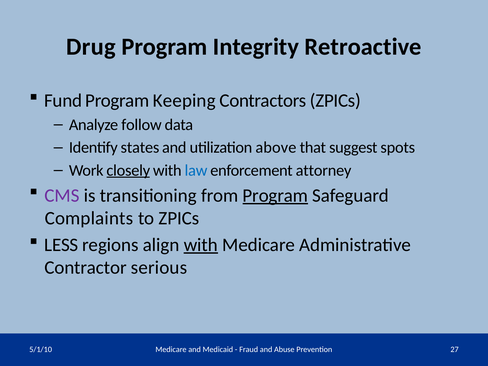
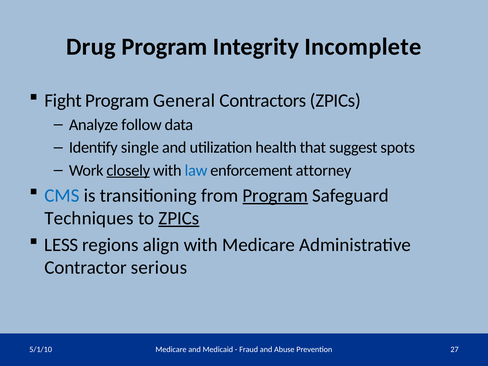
Retroactive: Retroactive -> Incomplete (363, 47)
Fund: Fund -> Fight (63, 101)
Keeping: Keeping -> General (184, 101)
states: states -> single (140, 148)
above: above -> health (276, 148)
CMS colour: purple -> blue (62, 195)
Complaints: Complaints -> Techniques (89, 218)
ZPICs underline: none -> present (179, 218)
with underline: present -> none (201, 245)
